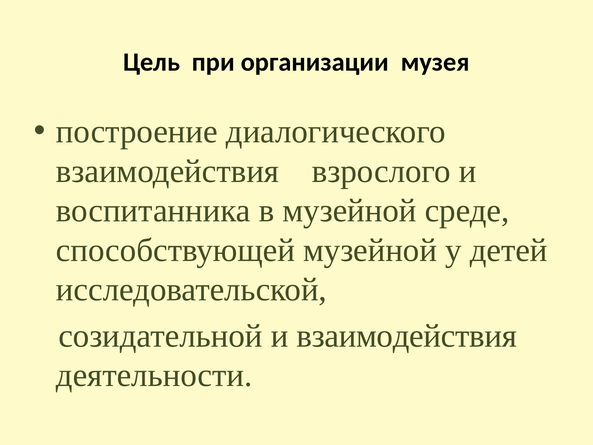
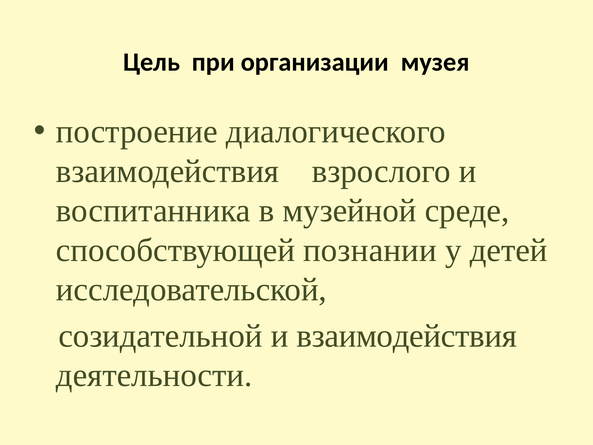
способствующей музейной: музейной -> познании (370, 250)
